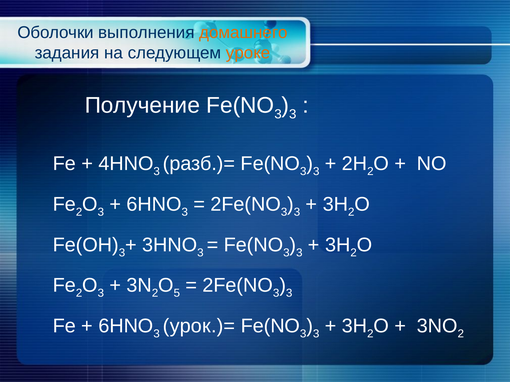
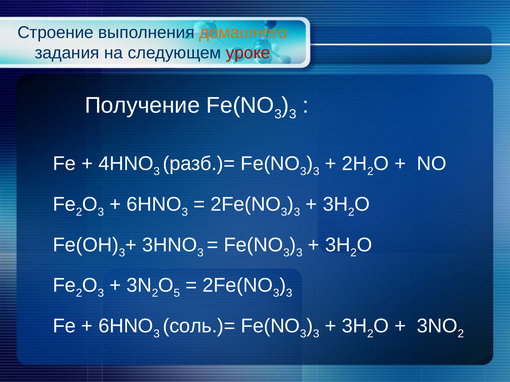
Оболочки: Оболочки -> Строение (56, 32)
уроке colour: orange -> red (248, 53)
урок.)=: урок.)= -> соль.)= (199, 326)
